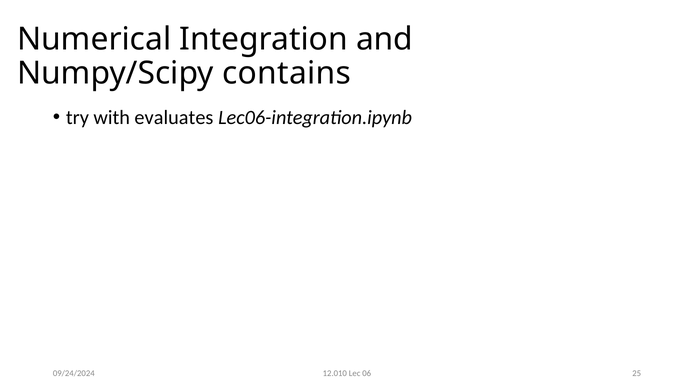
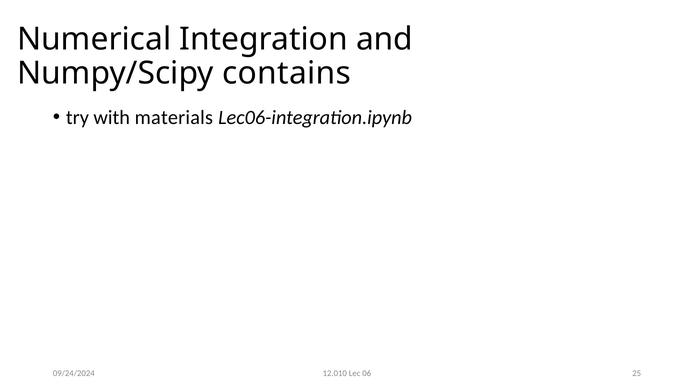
evaluates: evaluates -> materials (174, 117)
